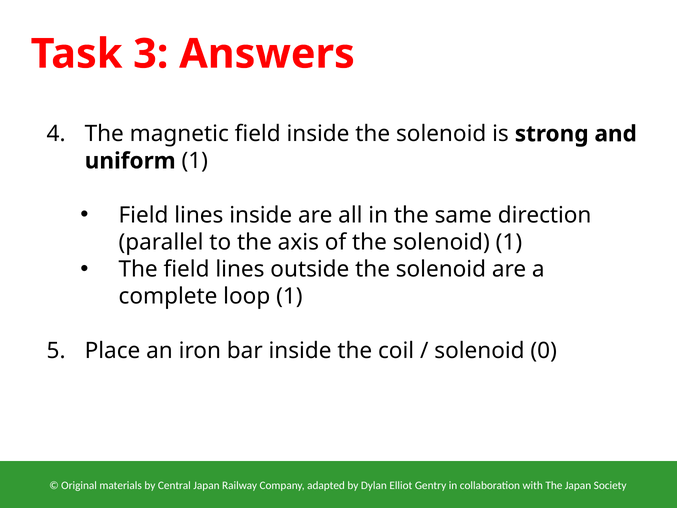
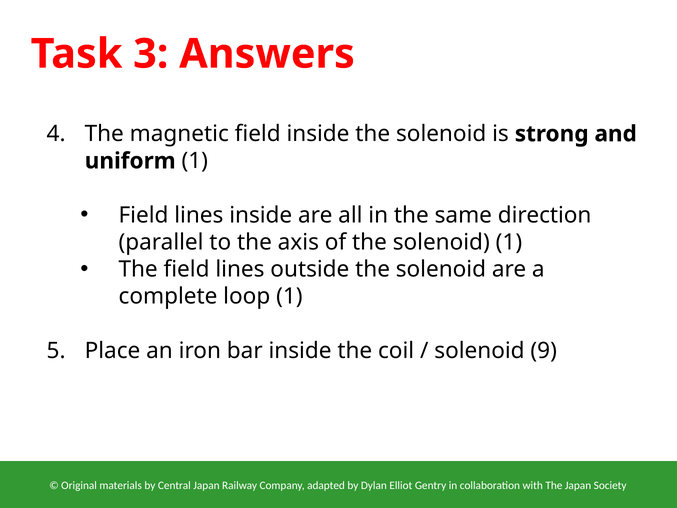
0: 0 -> 9 (544, 350)
